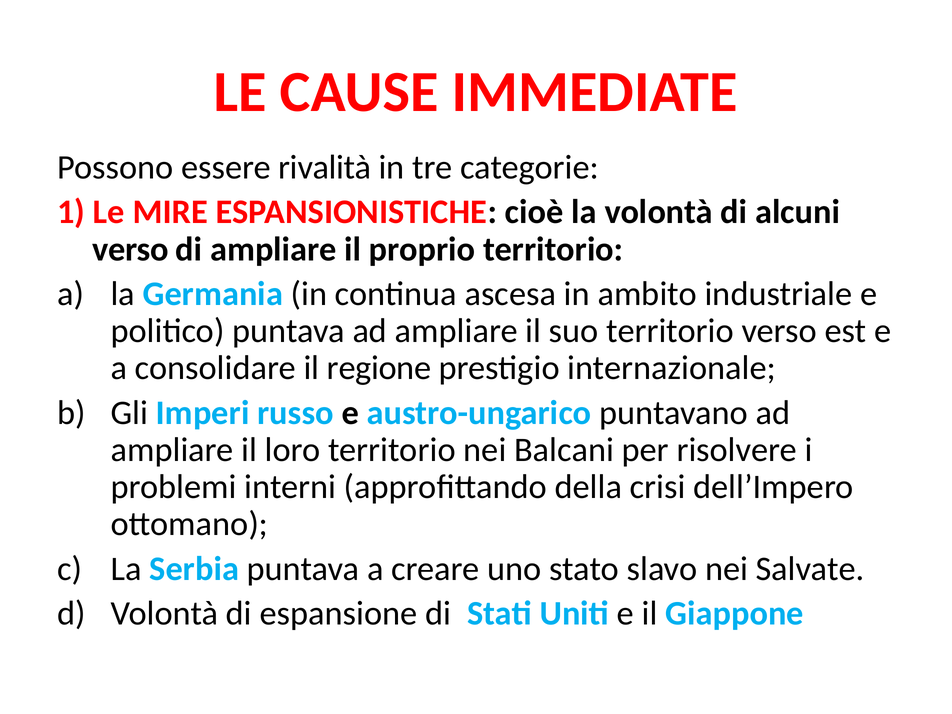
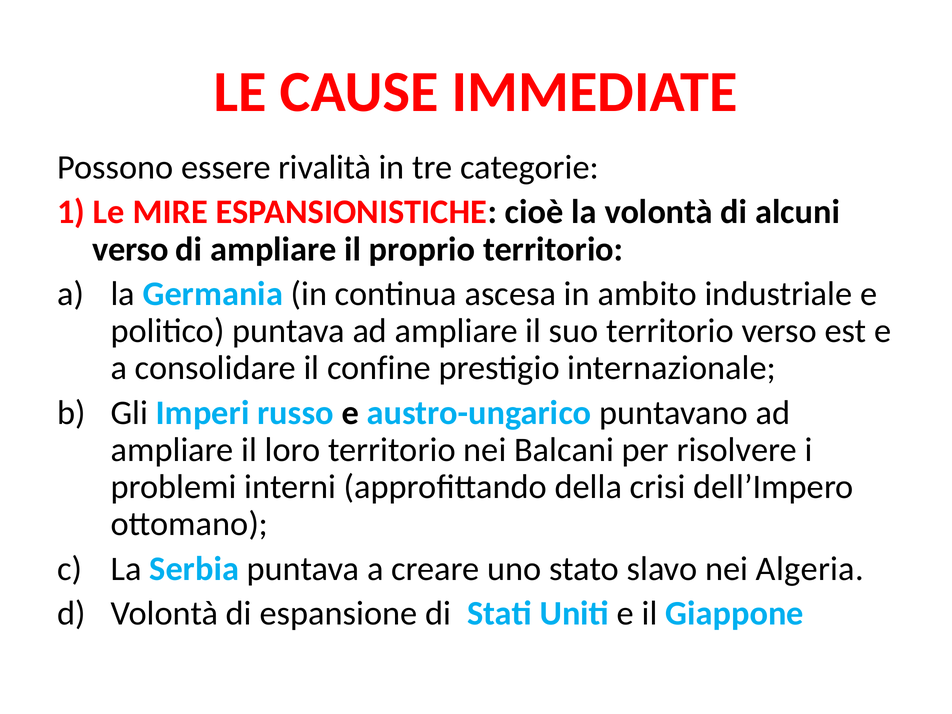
regione: regione -> confine (379, 368)
Salvate: Salvate -> Algeria (810, 569)
